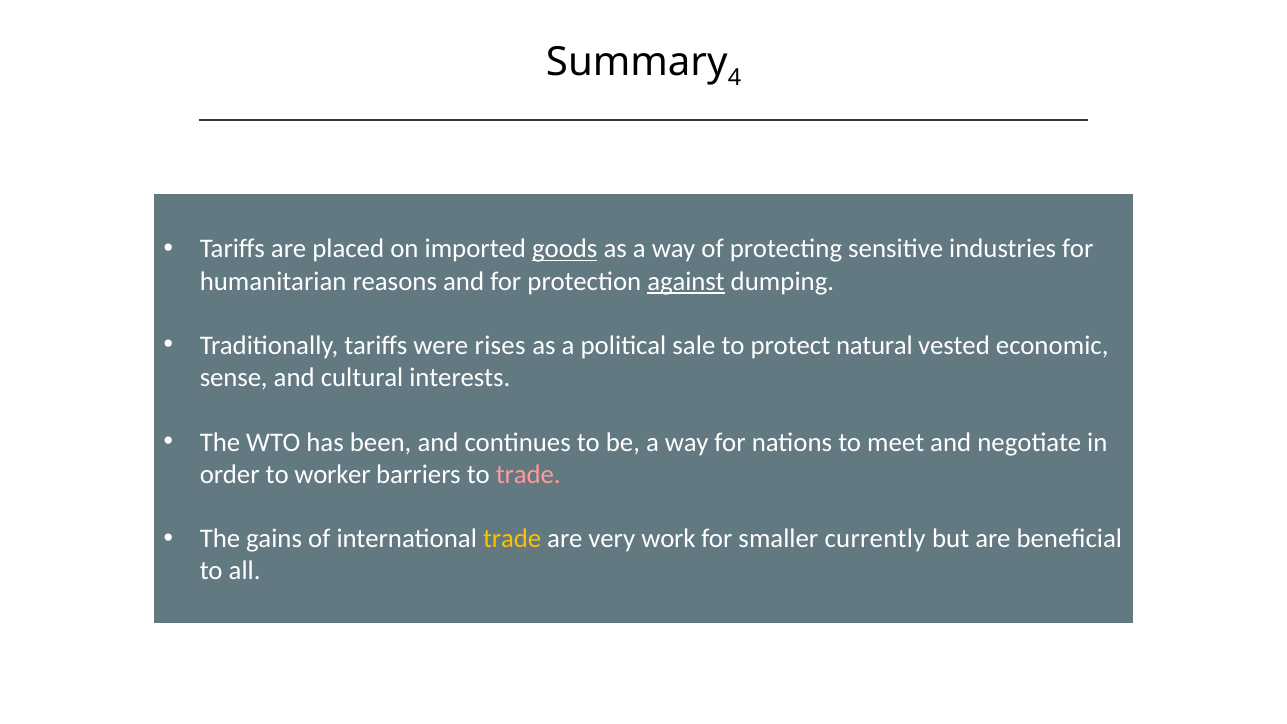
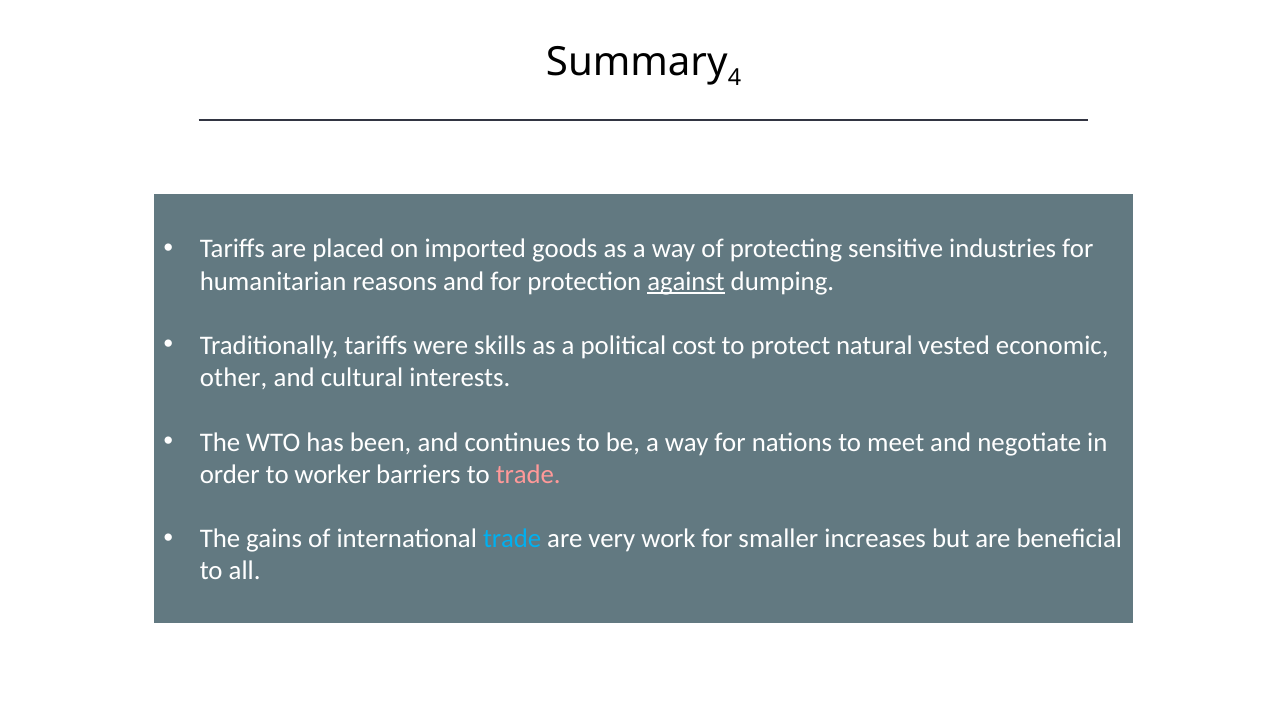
goods underline: present -> none (565, 249)
rises: rises -> skills (500, 346)
sale: sale -> cost (694, 346)
sense: sense -> other (234, 378)
trade colour: yellow -> light blue (512, 539)
currently: currently -> increases (875, 539)
